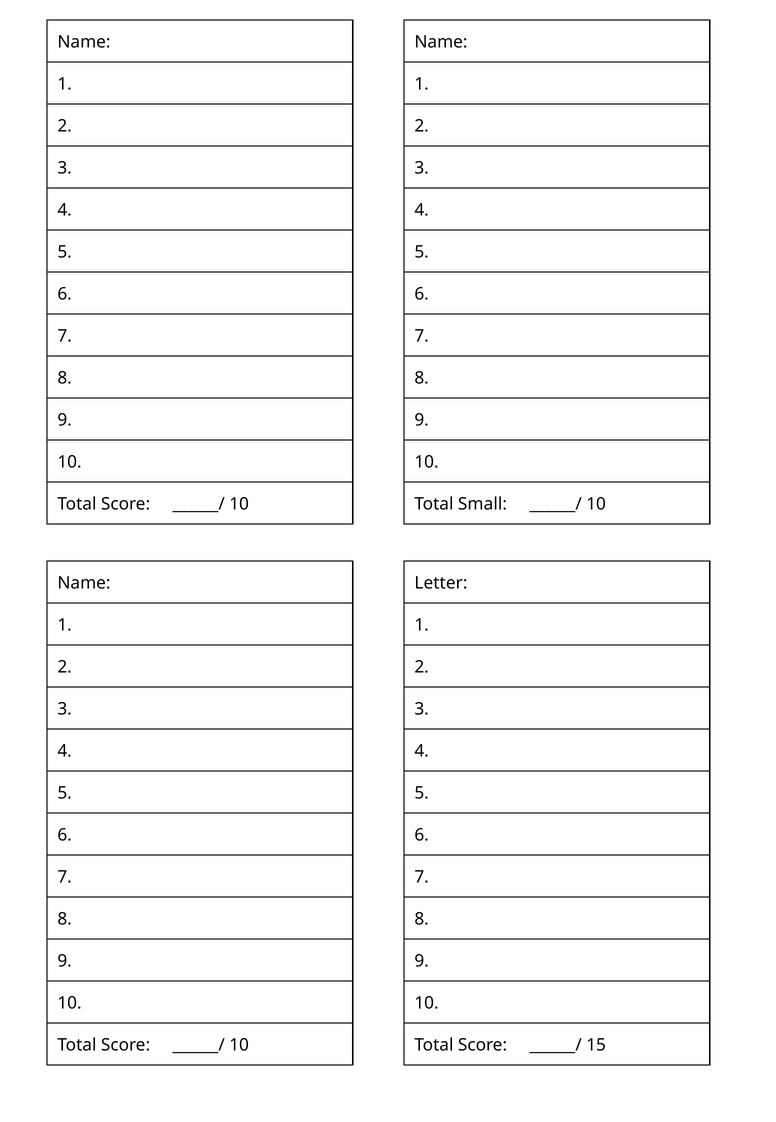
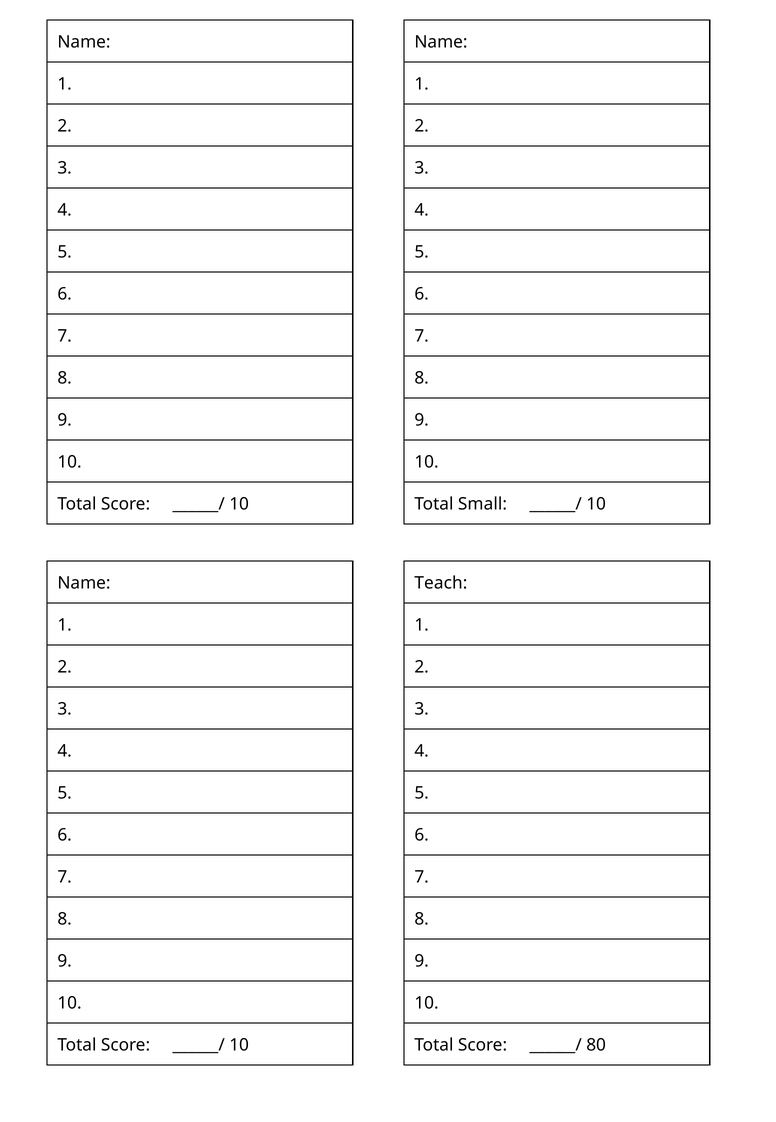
Letter: Letter -> Teach (441, 582)
15: 15 -> 80 (596, 1044)
